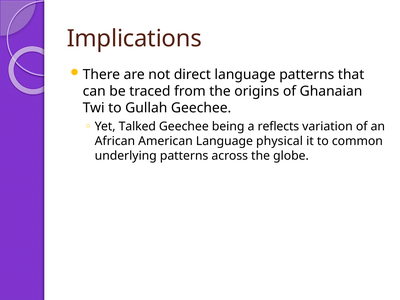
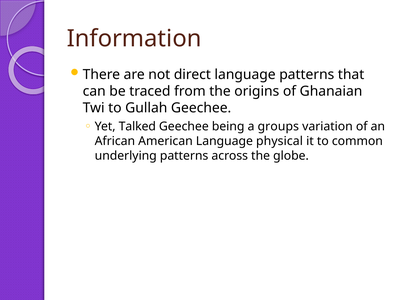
Implications: Implications -> Information (134, 39)
reflects: reflects -> groups (278, 126)
